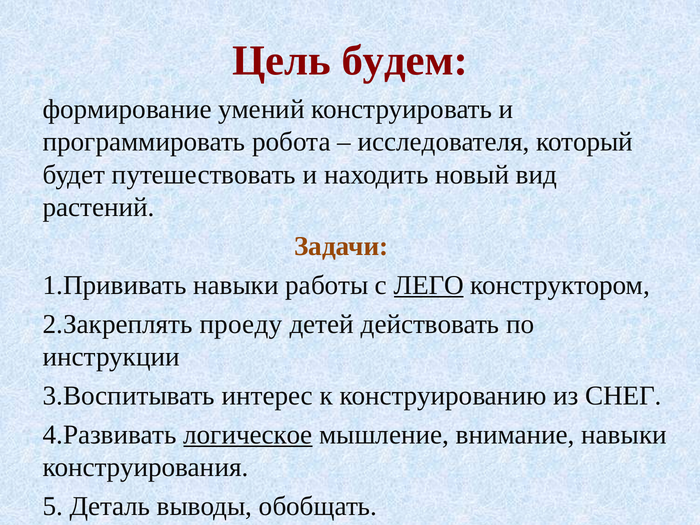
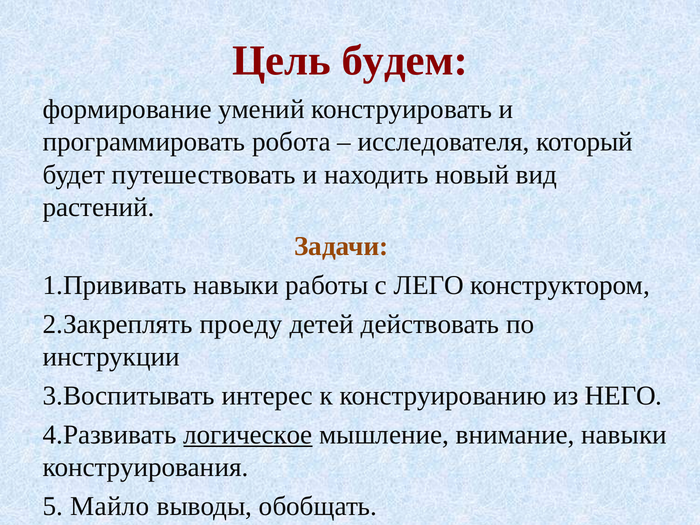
ЛЕГО underline: present -> none (429, 285)
СНЕГ: СНЕГ -> НЕГО (624, 396)
Деталь: Деталь -> Майло (110, 506)
